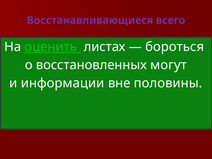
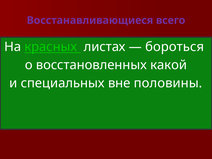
оценить: оценить -> красных (51, 47)
могут: могут -> какой (169, 65)
информации: информации -> специальных (63, 83)
